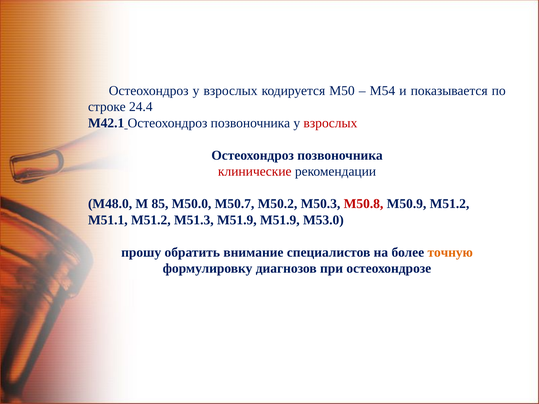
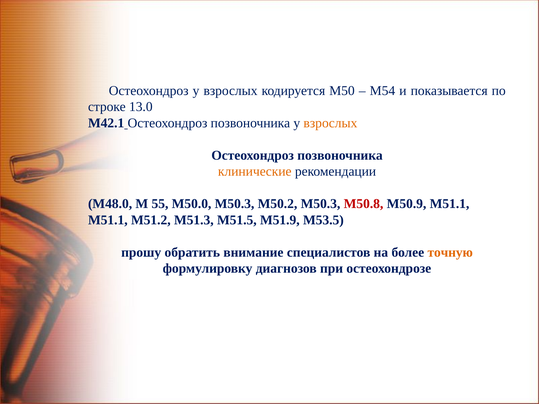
24.4: 24.4 -> 13.0 (141, 107)
взрослых colour: red -> orange (330, 123)
клинические colour: red -> orange (255, 172)
85: 85 -> 55 (160, 204)
М50.0 М50.7: М50.7 -> М50.3 (235, 204)
М50.9 М51.2: М51.2 -> М51.1 (449, 204)
М51.3 М51.9: М51.9 -> М51.5 (237, 220)
М53.0: М53.0 -> М53.5 (323, 220)
